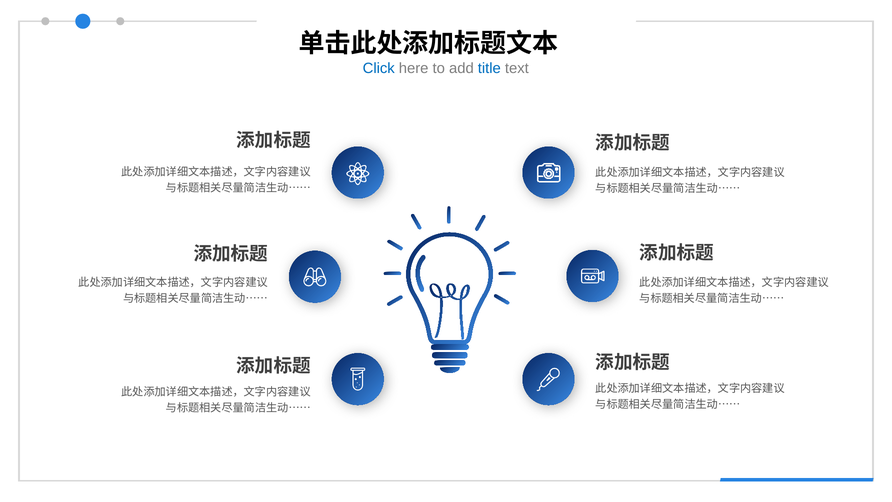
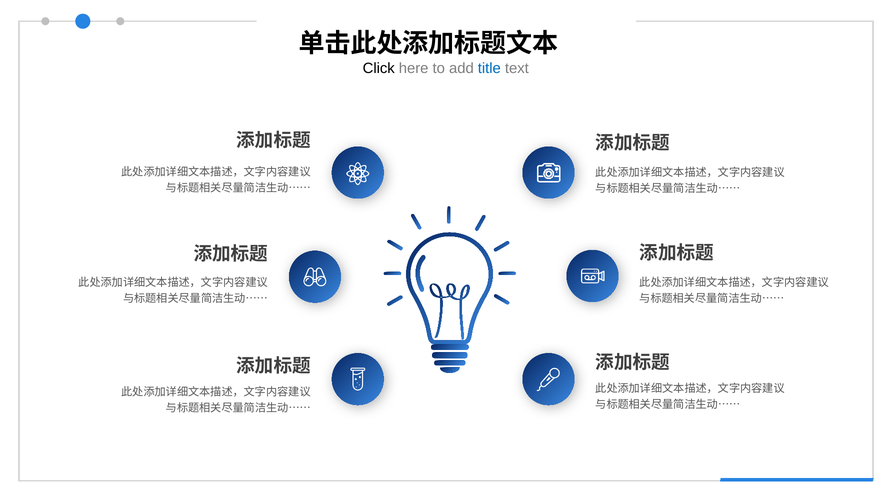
Click colour: blue -> black (379, 68)
